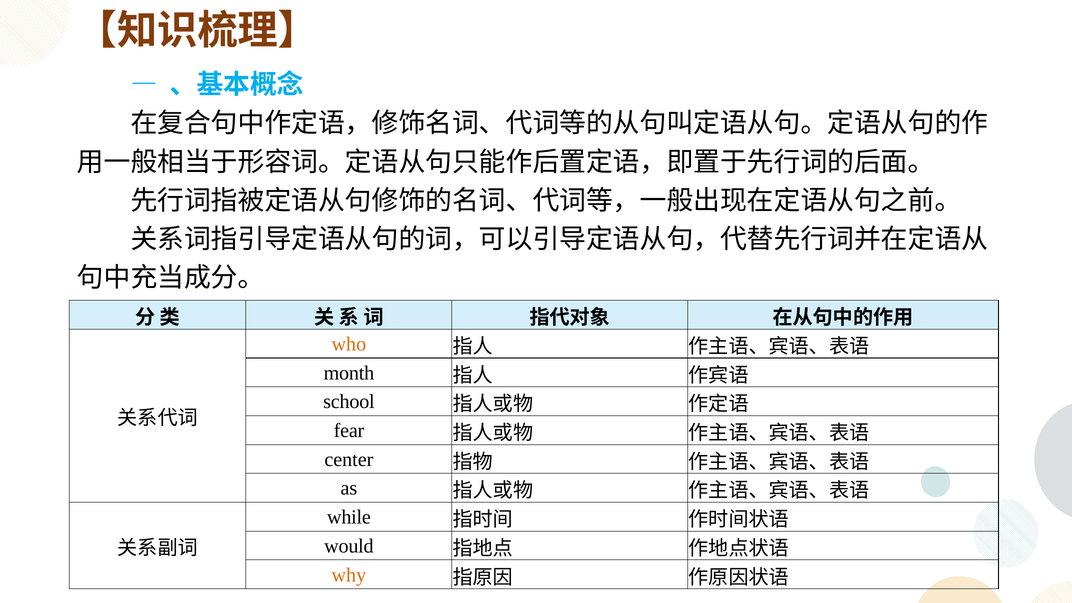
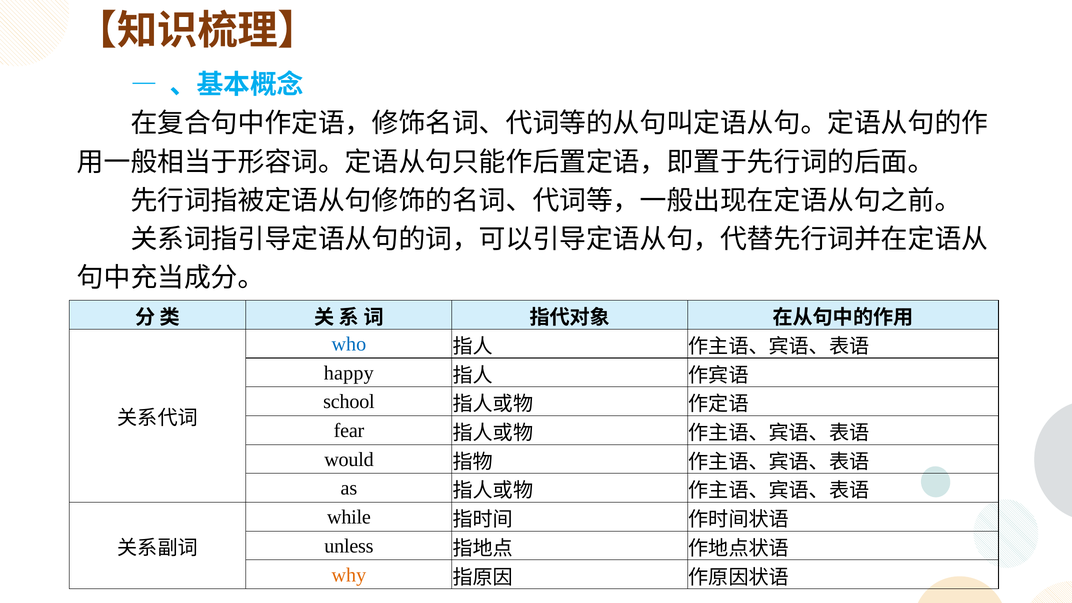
who colour: orange -> blue (349, 344)
month: month -> happy (349, 373)
center: center -> would (349, 460)
would: would -> unless (349, 546)
